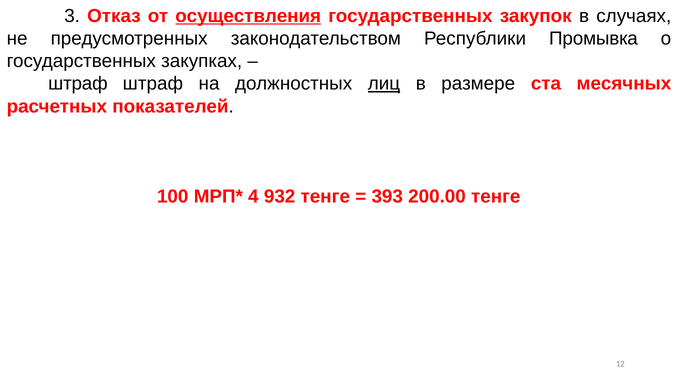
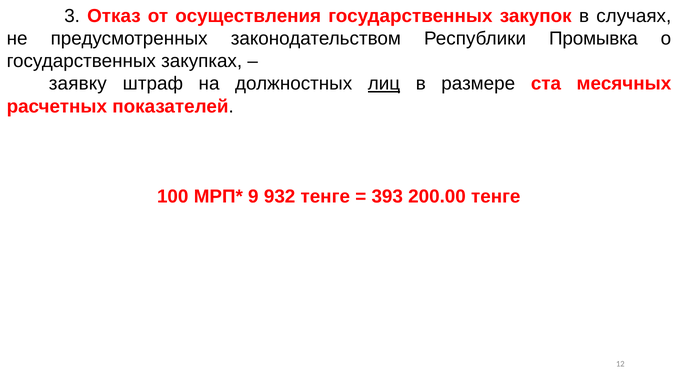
осуществления underline: present -> none (248, 16)
штраф: штраф -> заявку (78, 84)
4: 4 -> 9 (253, 197)
